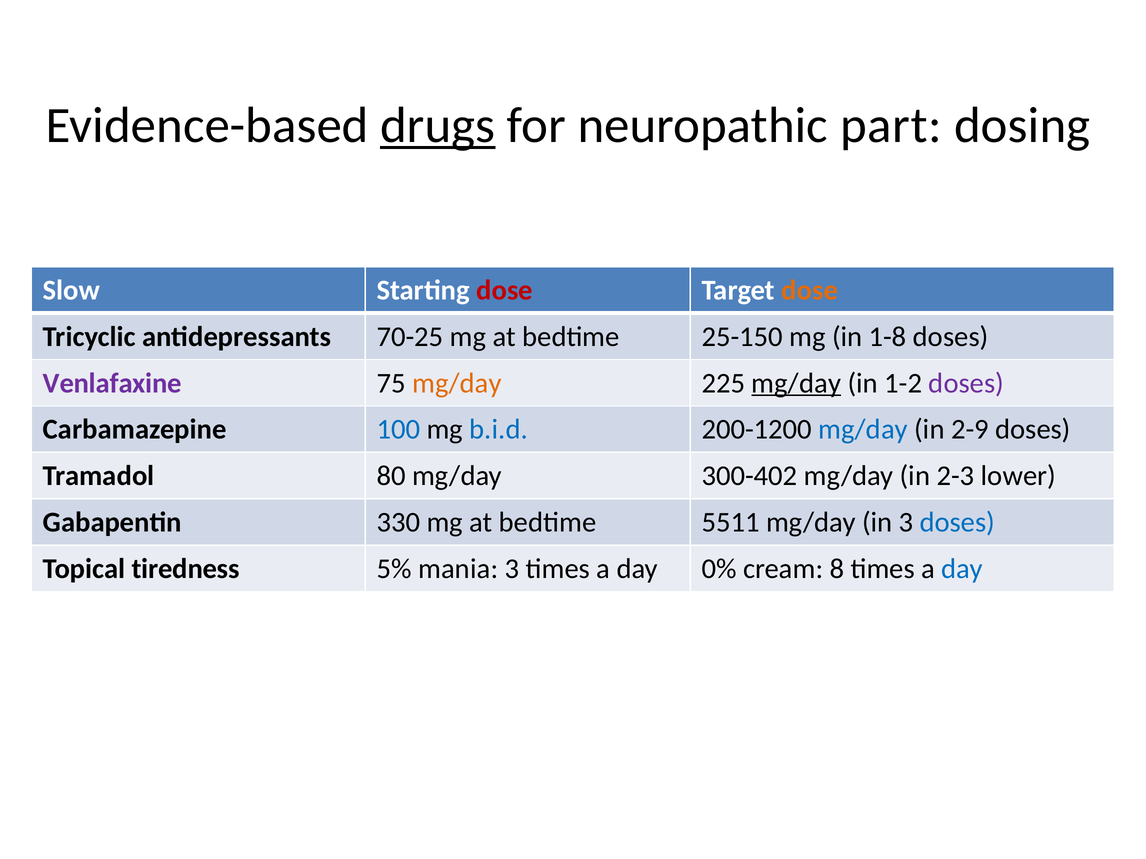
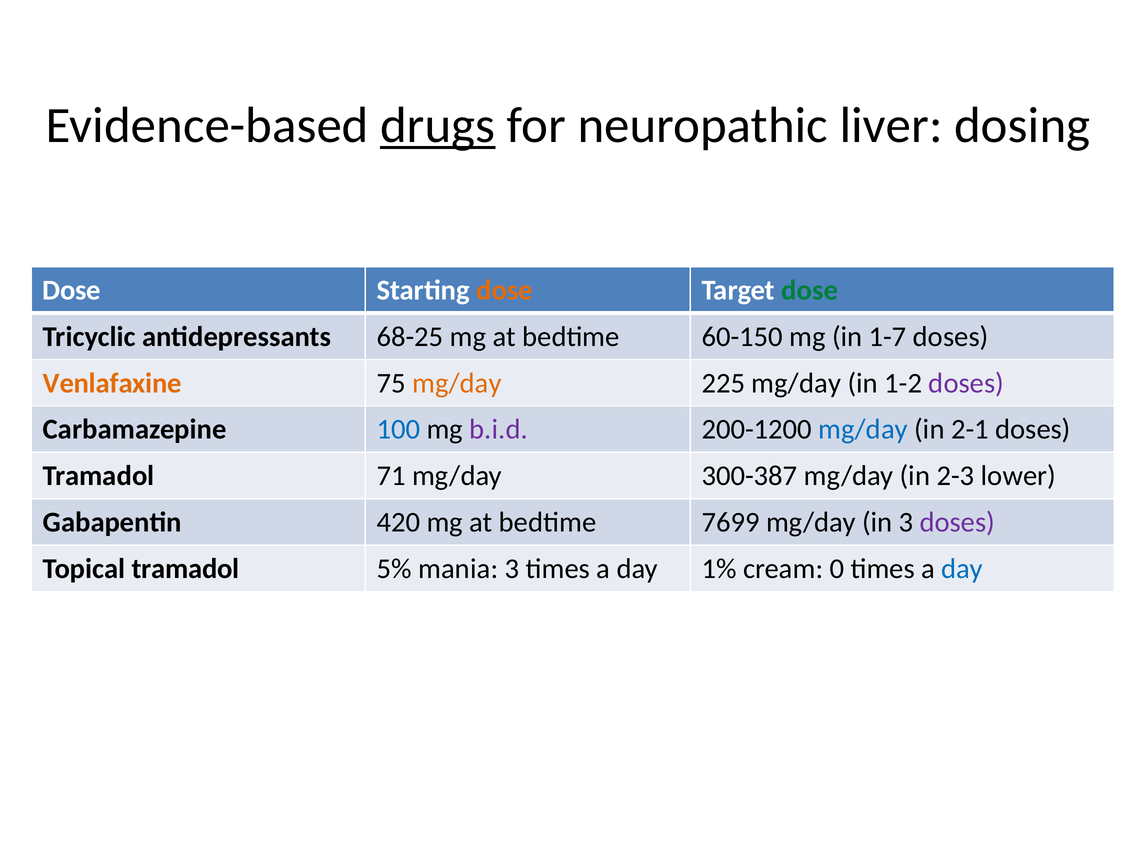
part: part -> liver (891, 125)
Slow: Slow -> Dose (72, 290)
dose colour: red -> orange (505, 290)
dose colour: orange -> green (810, 290)
70-25: 70-25 -> 68-25 (410, 337)
25-150: 25-150 -> 60-150 (742, 337)
1-8: 1-8 -> 1-7 (888, 337)
Venlafaxine colour: purple -> orange (112, 383)
mg/day underline: present -> none (796, 383)
b.i.d colour: blue -> purple (499, 430)
2-9: 2-9 -> 2-1 (970, 430)
80: 80 -> 71 (391, 476)
300-402: 300-402 -> 300-387 (750, 476)
330: 330 -> 420 (399, 523)
5511: 5511 -> 7699 (731, 523)
doses colour: blue -> purple (957, 523)
Topical tiredness: tiredness -> tramadol (186, 569)
0%: 0% -> 1% (719, 569)
8: 8 -> 0 (837, 569)
